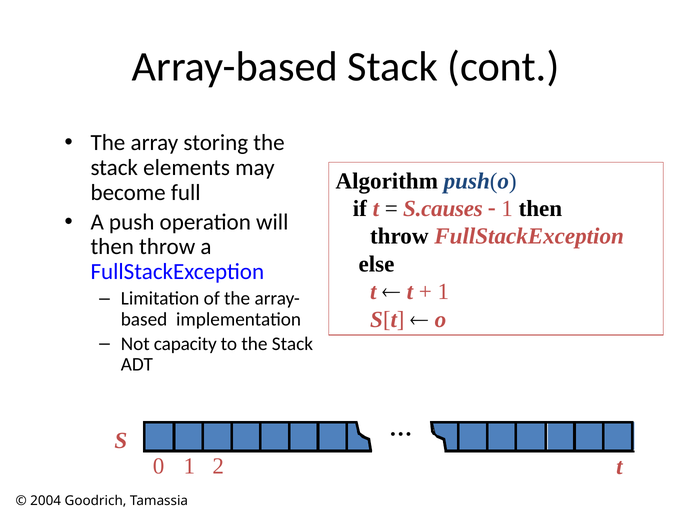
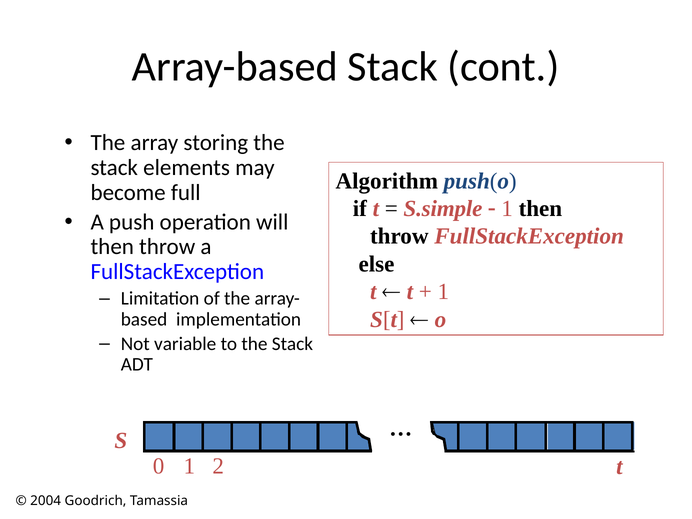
S.causes: S.causes -> S.simple (443, 209)
capacity: capacity -> variable (185, 344)
